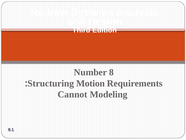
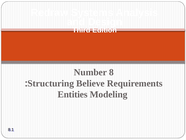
Motion: Motion -> Believe (90, 83)
Cannot: Cannot -> Entities (73, 94)
